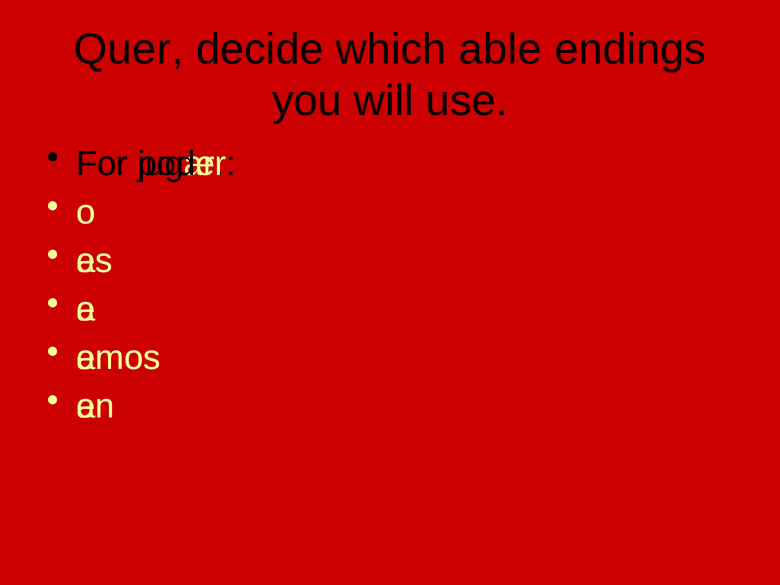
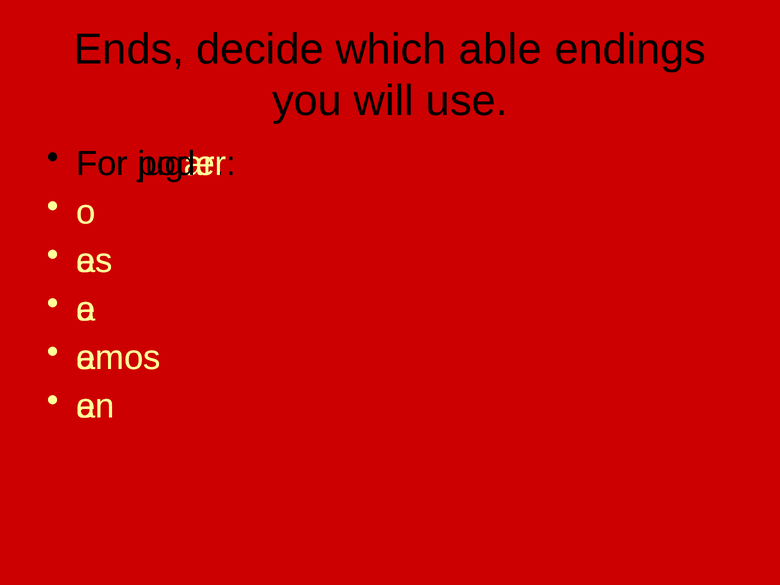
Quer: Quer -> Ends (129, 49)
